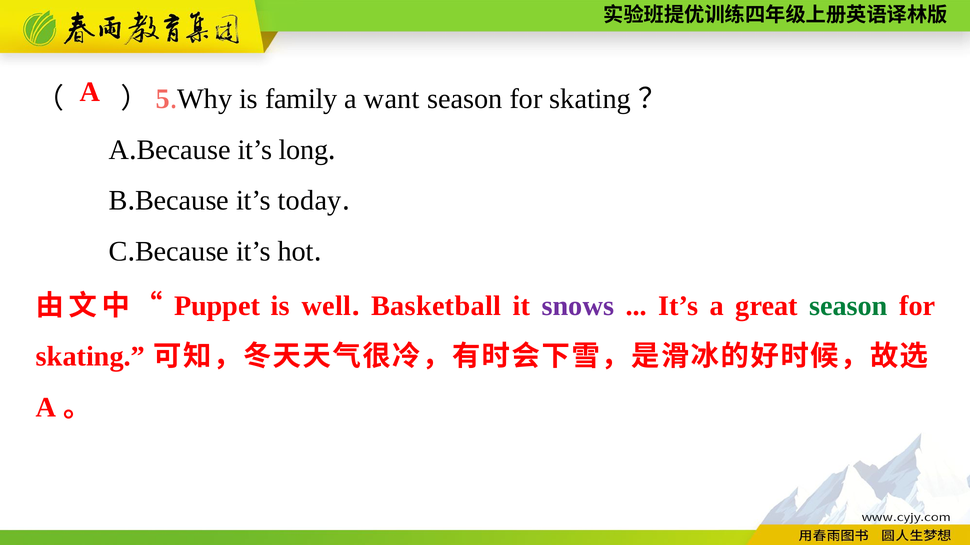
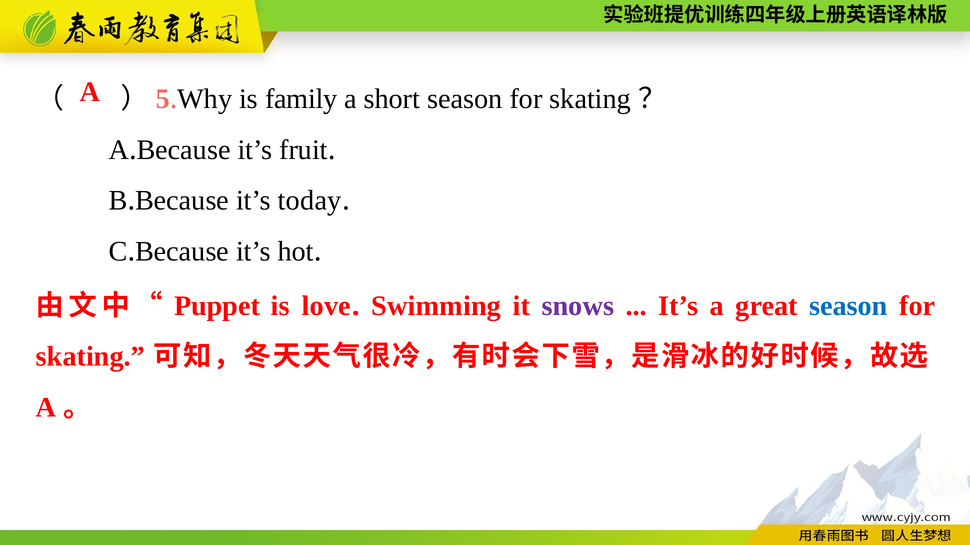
want: want -> short (392, 99)
long: long -> fruit (303, 150)
well: well -> love (326, 306)
Basketball: Basketball -> Swimming (436, 306)
season colour: green -> blue (848, 306)
